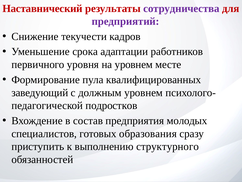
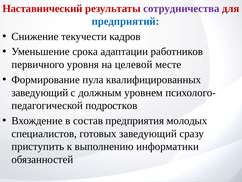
предприятий colour: purple -> blue (126, 21)
на уровнем: уровнем -> целевой (134, 64)
готовых образования: образования -> заведующий (148, 133)
структурного: структурного -> информатики (168, 146)
